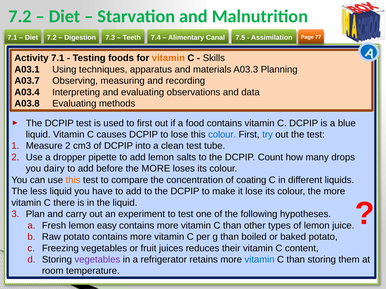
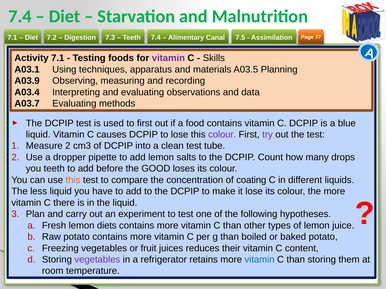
7.2: 7.2 -> 7.4 (20, 16)
vitamin colour: orange -> purple (168, 58)
A03.3: A03.3 -> A03.5 (246, 70)
A03.7: A03.7 -> A03.9 (27, 81)
A03.8: A03.8 -> A03.7 (27, 104)
colour colour: blue -> purple (222, 135)
try colour: blue -> purple (268, 135)
you dairy: dairy -> teeth (54, 169)
before the MORE: MORE -> GOOD (156, 169)
easy: easy -> diets (107, 226)
